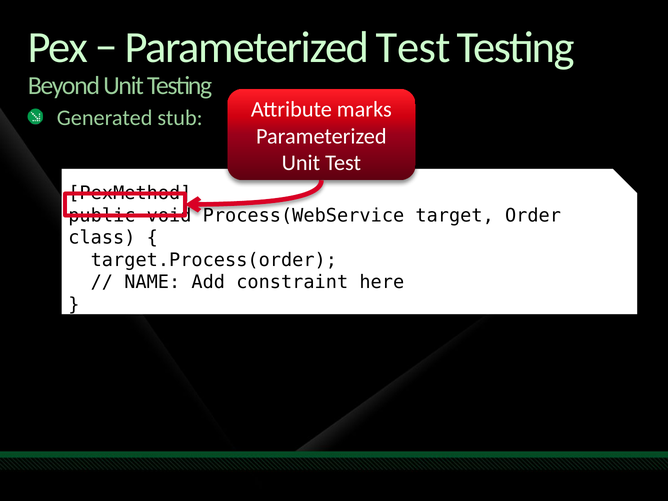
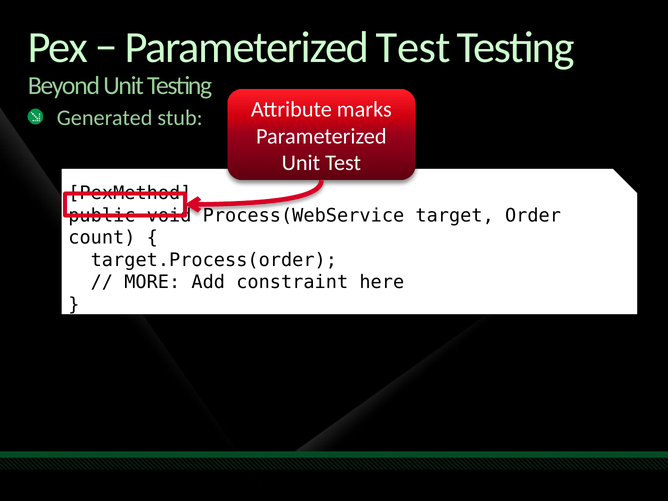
class: class -> count (102, 238)
NAME: NAME -> MORE (152, 282)
